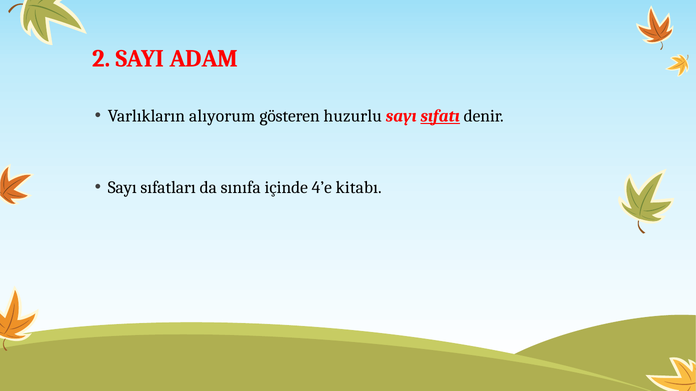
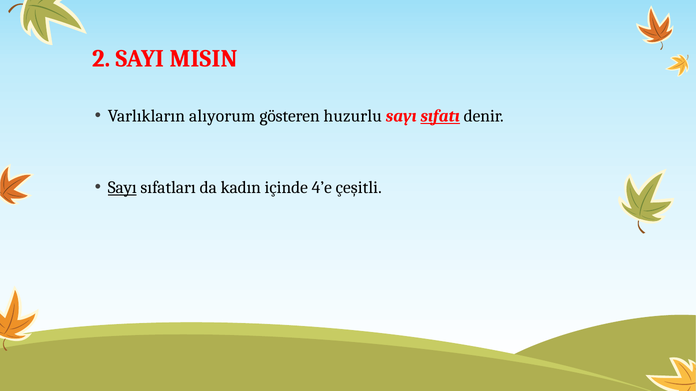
ADAM: ADAM -> MISIN (204, 59)
Sayı underline: none -> present (122, 188)
sınıfa: sınıfa -> kadın (241, 188)
kitabı: kitabı -> çeşitli (359, 188)
